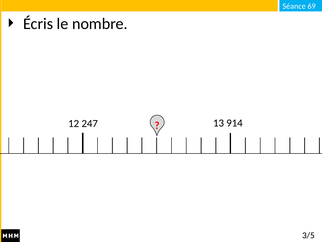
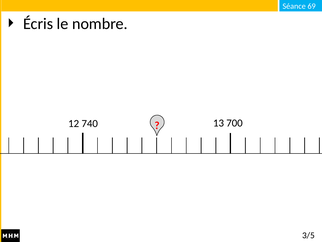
247: 247 -> 740 (90, 123)
914: 914 -> 700 (235, 123)
